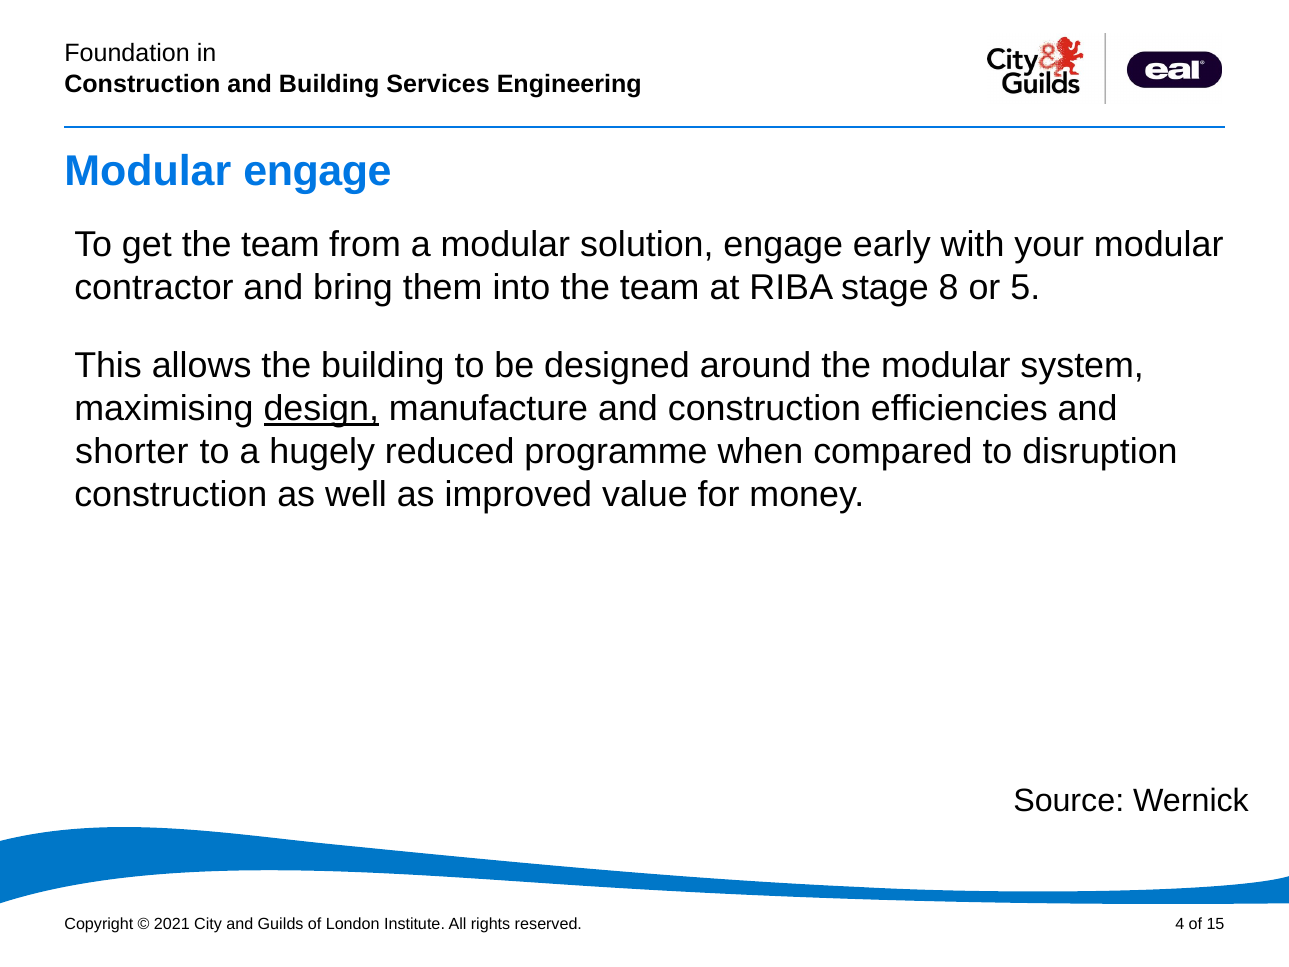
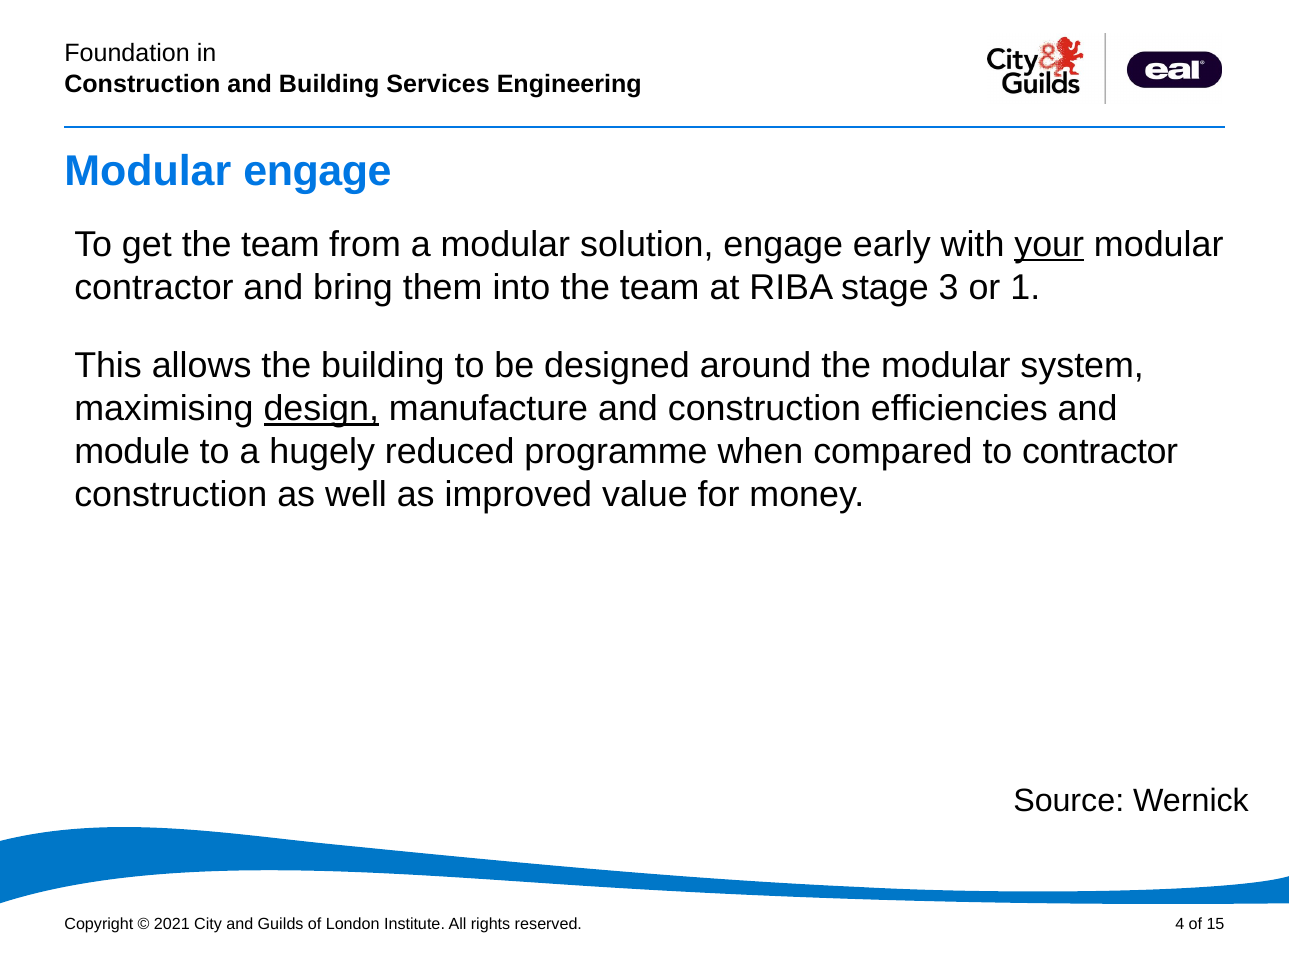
your underline: none -> present (1049, 244)
8: 8 -> 3 (949, 287)
5: 5 -> 1 (1025, 287)
shorter: shorter -> module (132, 452)
to disruption: disruption -> contractor (1100, 452)
